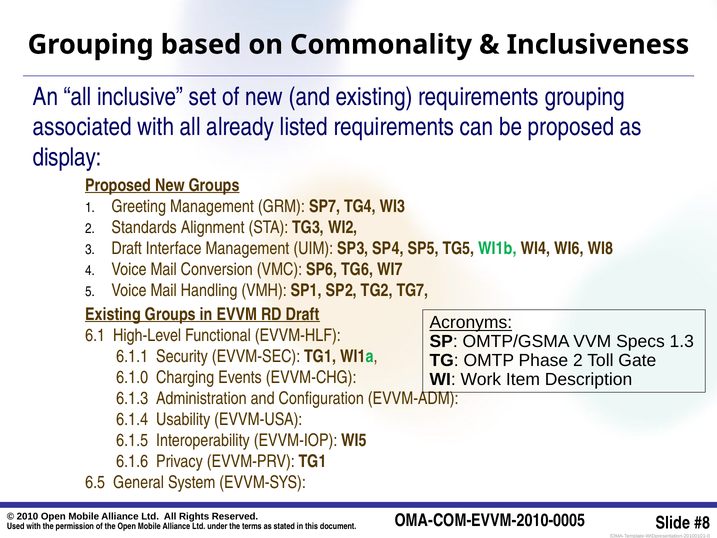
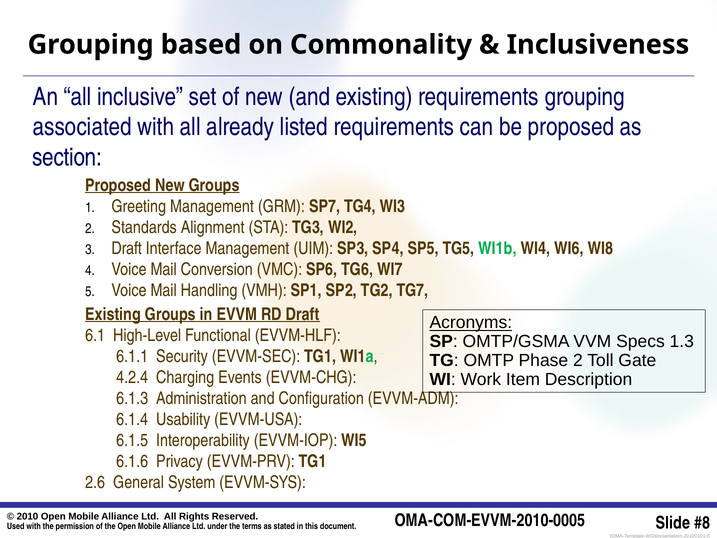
display: display -> section (67, 157)
6.1.0: 6.1.0 -> 4.2.4 (132, 377)
6.5: 6.5 -> 2.6 (95, 482)
